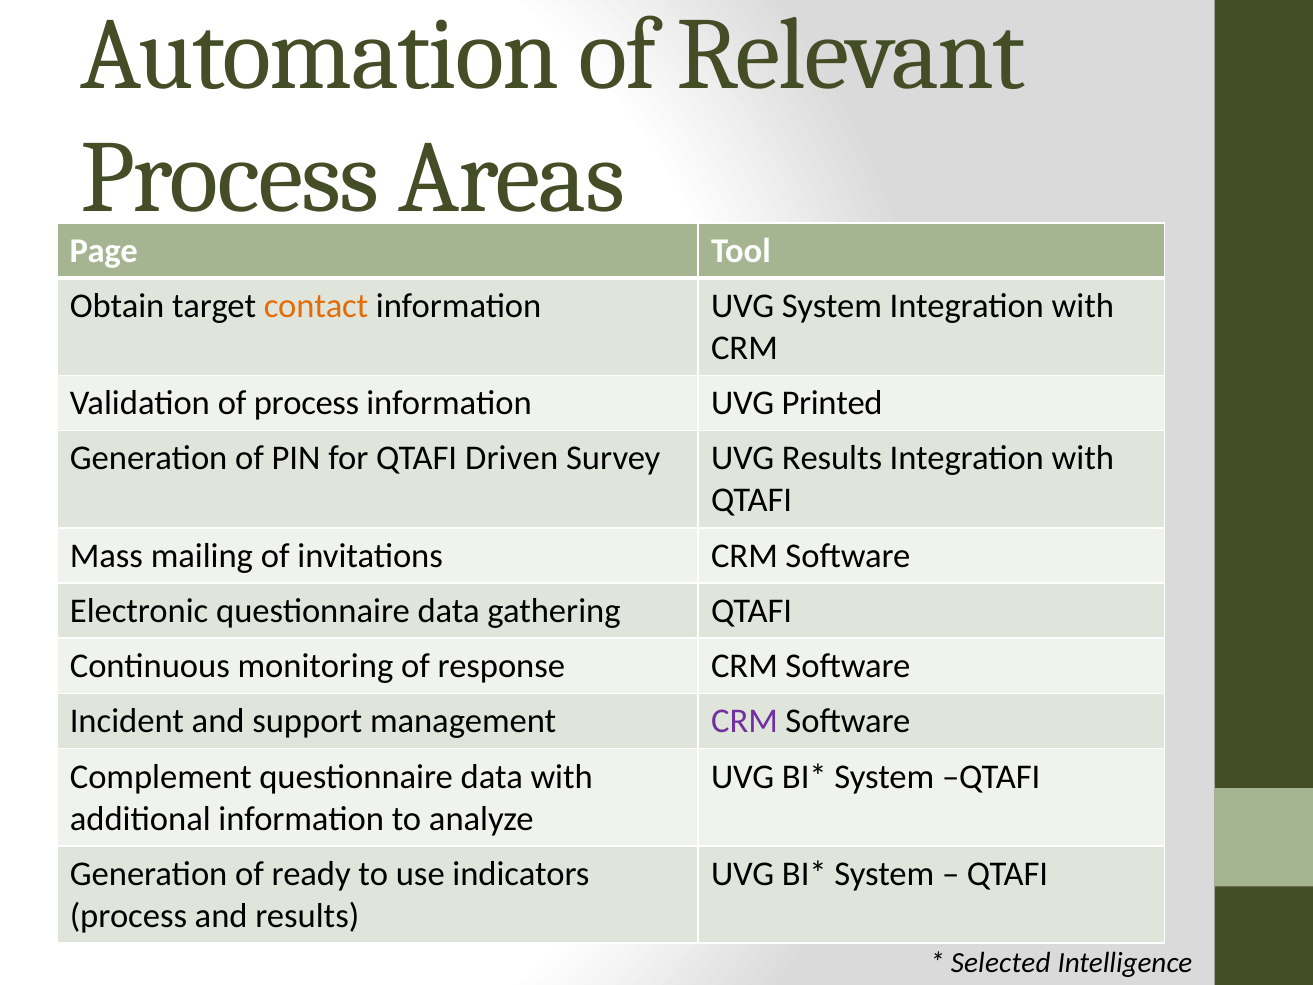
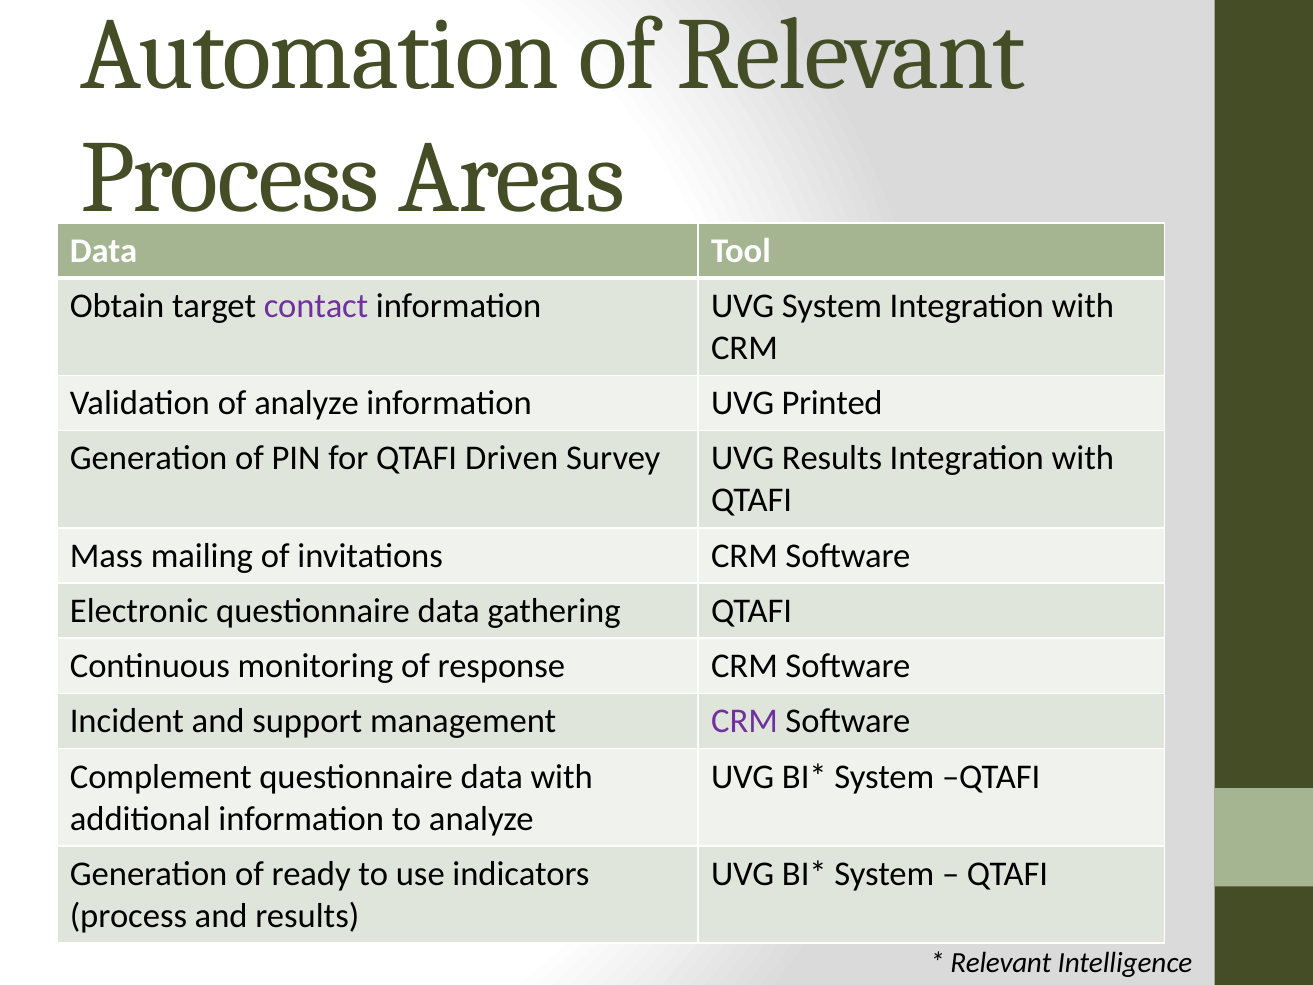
Page: Page -> Data (104, 251)
contact colour: orange -> purple (316, 306)
of process: process -> analyze (307, 403)
Selected: Selected -> Relevant (1001, 962)
